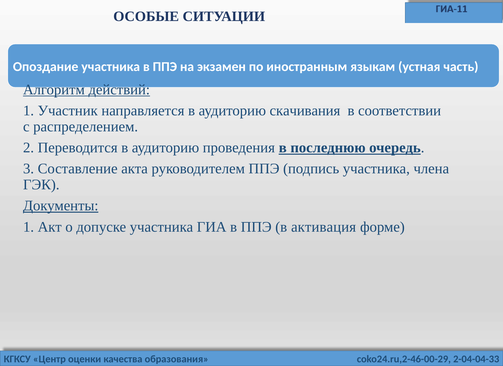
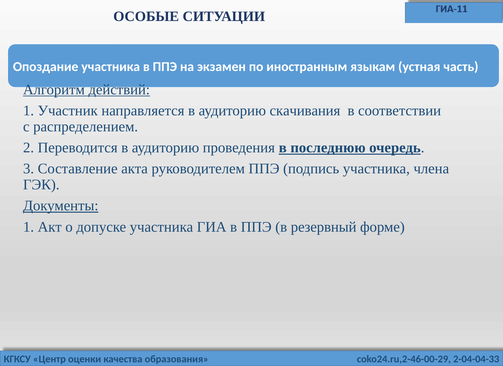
активация: активация -> резервный (324, 227)
